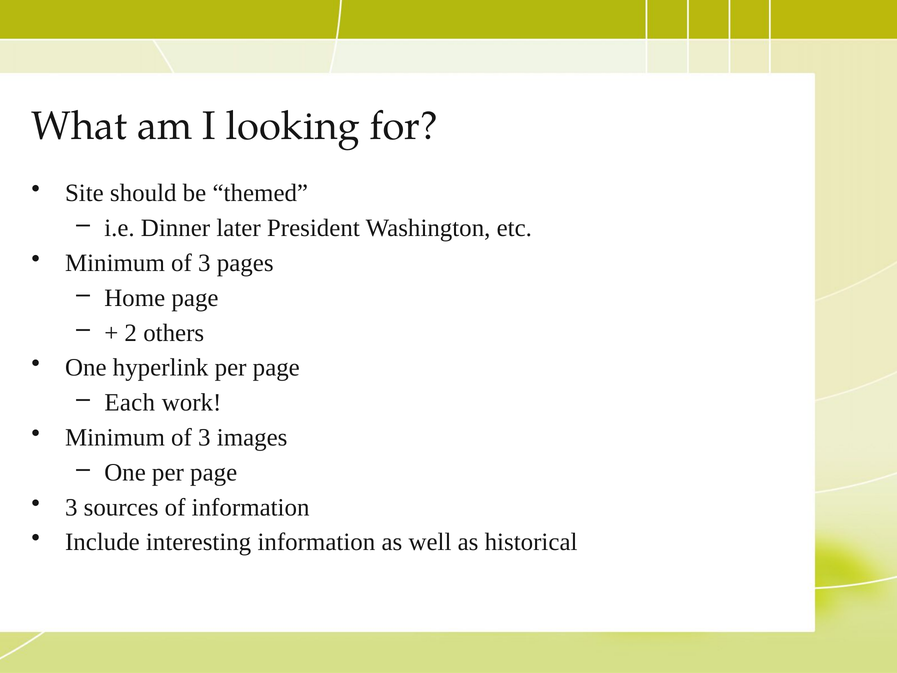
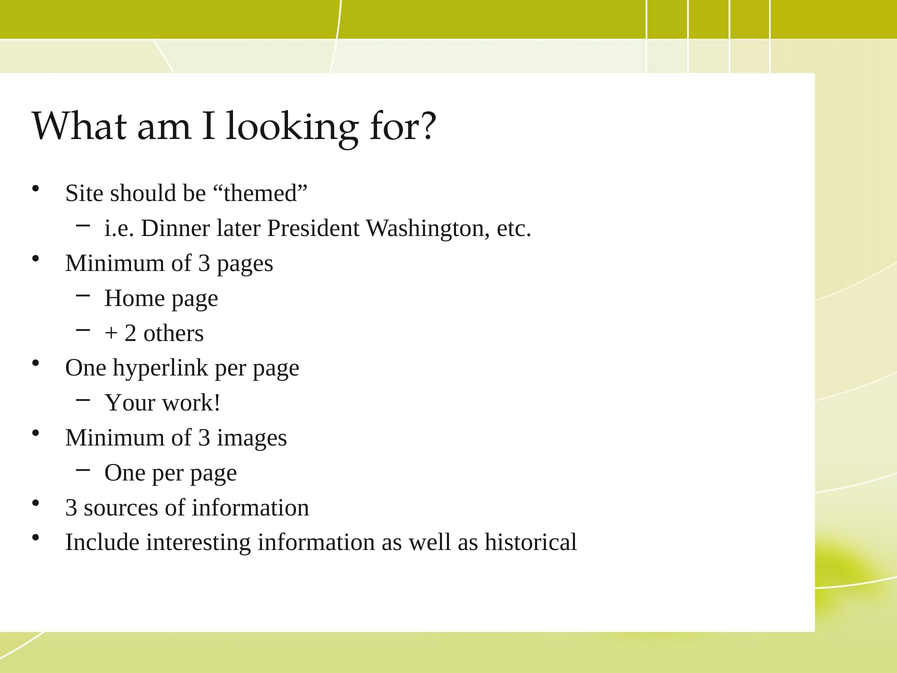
Each: Each -> Your (130, 402)
